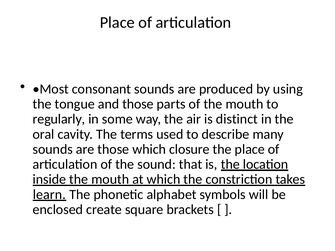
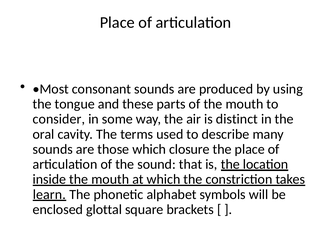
and those: those -> these (138, 104)
regularly: regularly -> consider (59, 119)
create: create -> glottal (104, 210)
